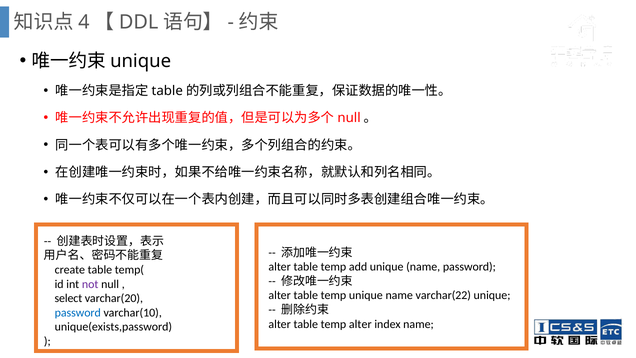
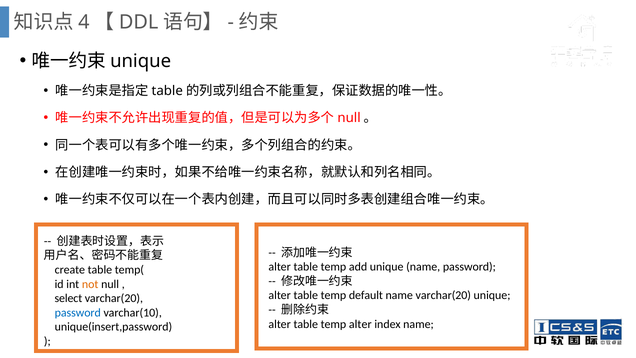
not colour: purple -> orange (90, 284)
temp unique: unique -> default (366, 295)
name varchar(22: varchar(22 -> varchar(20 (443, 295)
unique(exists,password: unique(exists,password -> unique(insert,password (113, 327)
